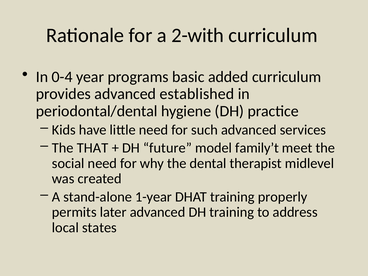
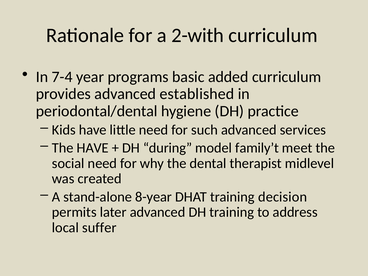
0-4: 0-4 -> 7-4 (62, 77)
The THAT: THAT -> HAVE (93, 148)
future: future -> during (168, 148)
1-year: 1-year -> 8-year (154, 197)
properly: properly -> decision (283, 197)
states: states -> suffer (99, 228)
